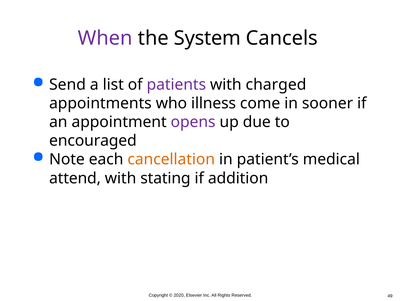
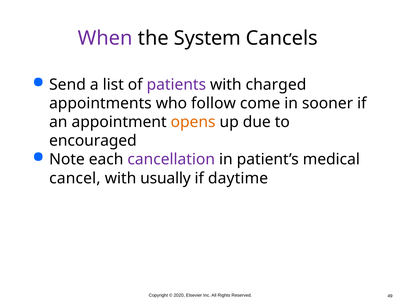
illness: illness -> follow (213, 103)
opens colour: purple -> orange (193, 122)
cancellation colour: orange -> purple (171, 159)
attend: attend -> cancel (75, 178)
stating: stating -> usually (165, 178)
addition: addition -> daytime (238, 178)
